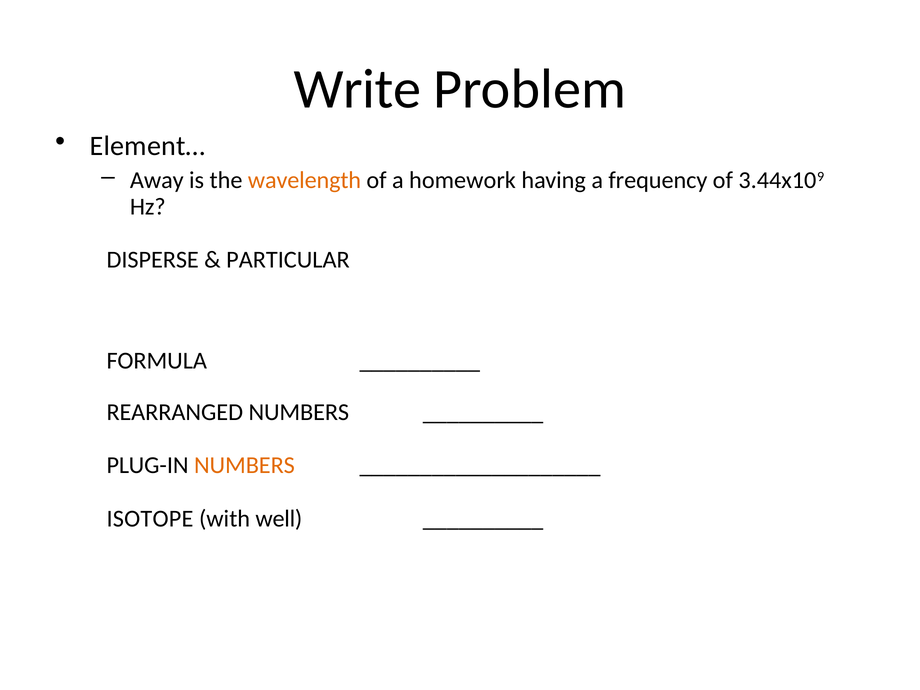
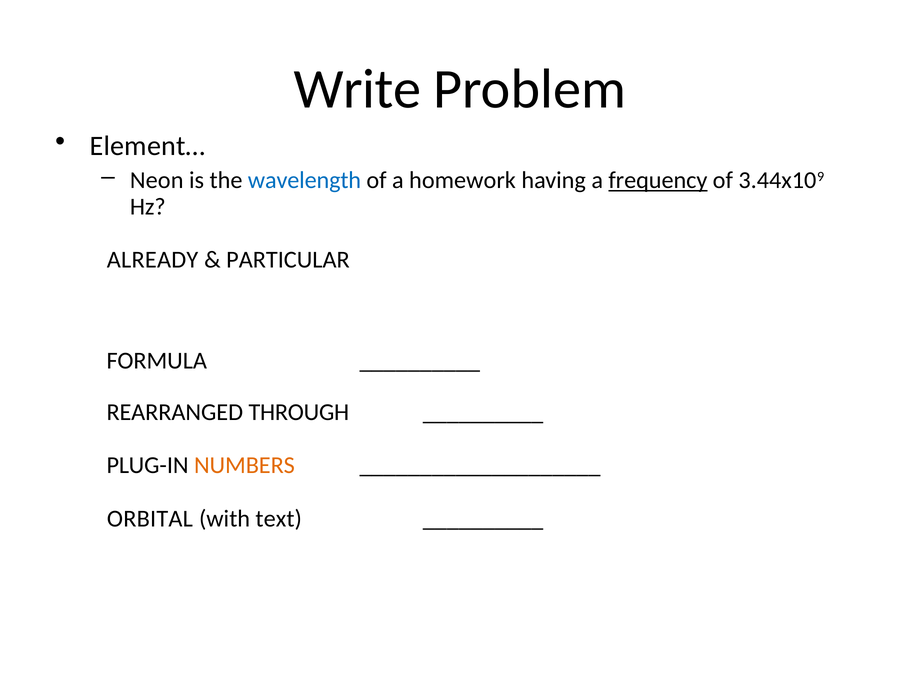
Away: Away -> Neon (157, 180)
wavelength colour: orange -> blue (304, 180)
frequency underline: none -> present (658, 180)
DISPERSE: DISPERSE -> ALREADY (153, 260)
REARRANGED NUMBERS: NUMBERS -> THROUGH (299, 412)
ISOTOPE: ISOTOPE -> ORBITAL (150, 519)
well: well -> text (279, 519)
